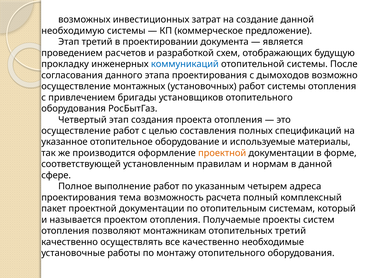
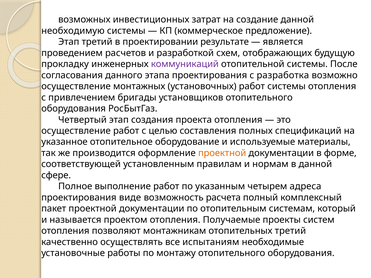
документа: документа -> результате (225, 42)
коммуникаций colour: blue -> purple (185, 64)
дымоходов: дымоходов -> разработка (283, 75)
тема: тема -> виде (130, 198)
все качественно: качественно -> испытаниям (211, 242)
